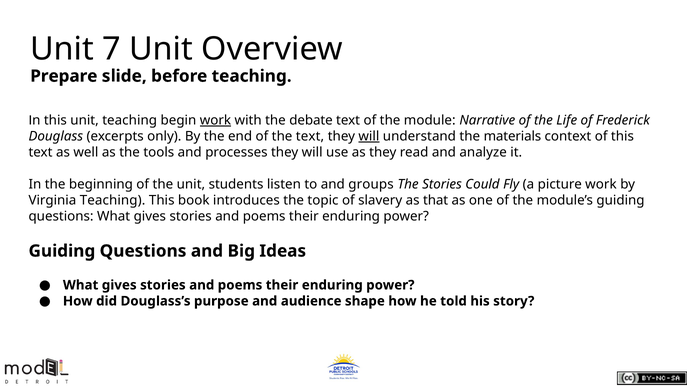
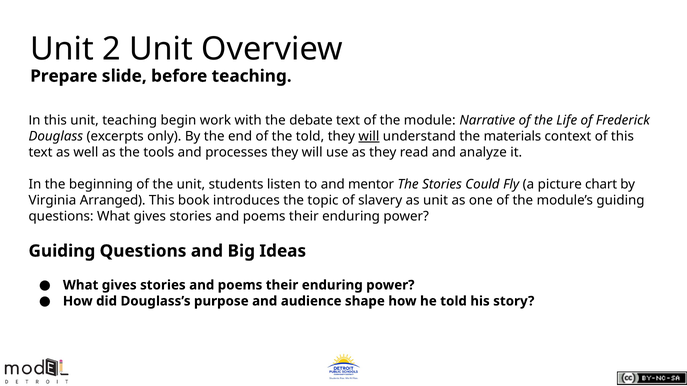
7: 7 -> 2 (112, 49)
work underline: present -> none (215, 120)
the text: text -> told (310, 136)
groups: groups -> mentor (371, 185)
picture work: work -> chart (601, 185)
Virginia Teaching: Teaching -> Arranged (113, 201)
as that: that -> unit (436, 201)
